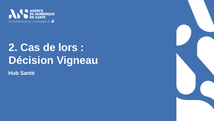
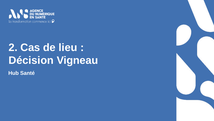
lors: lors -> lieu (68, 47)
